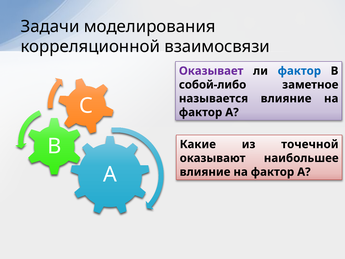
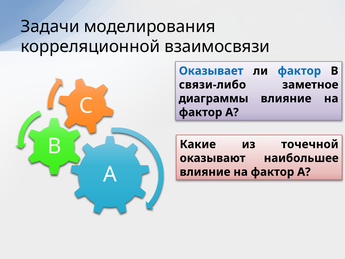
Оказывает colour: purple -> blue (211, 71)
собой-либо: собой-либо -> связи-либо (212, 85)
называется: называется -> диаграммы (214, 98)
